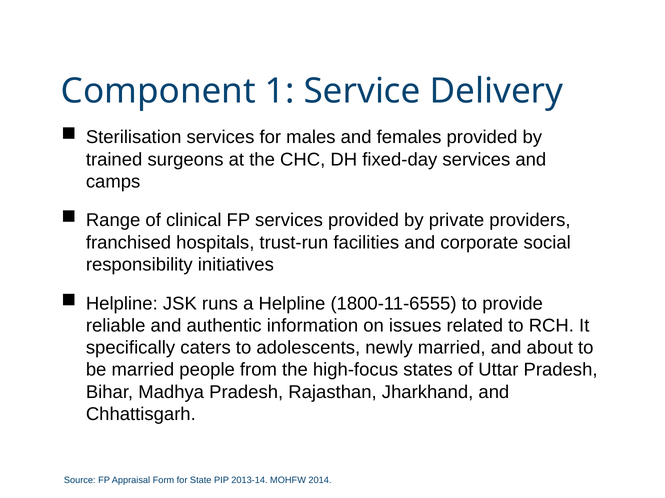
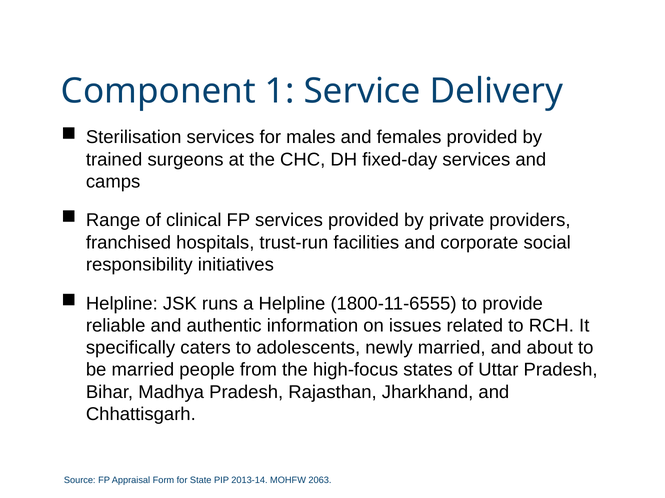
2014: 2014 -> 2063 (320, 481)
